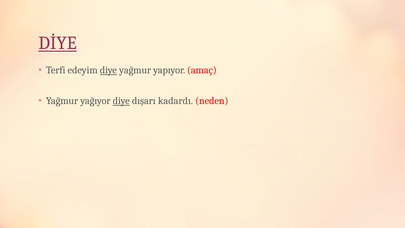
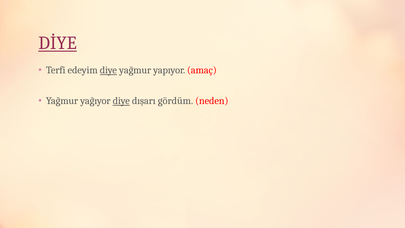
kadardı: kadardı -> gördüm (176, 101)
